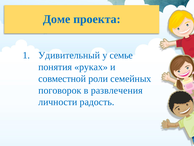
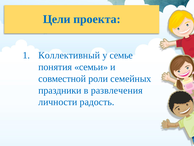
Доме: Доме -> Цели (57, 19)
Удивительный: Удивительный -> Коллективный (69, 55)
руках: руках -> семьи (91, 67)
поговорок: поговорок -> праздники (60, 90)
